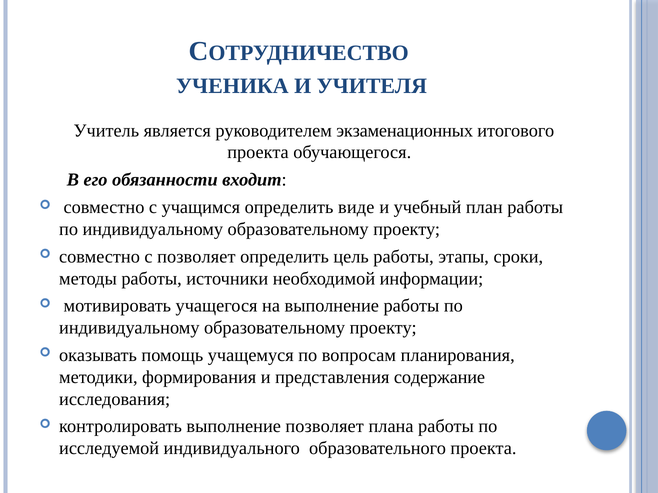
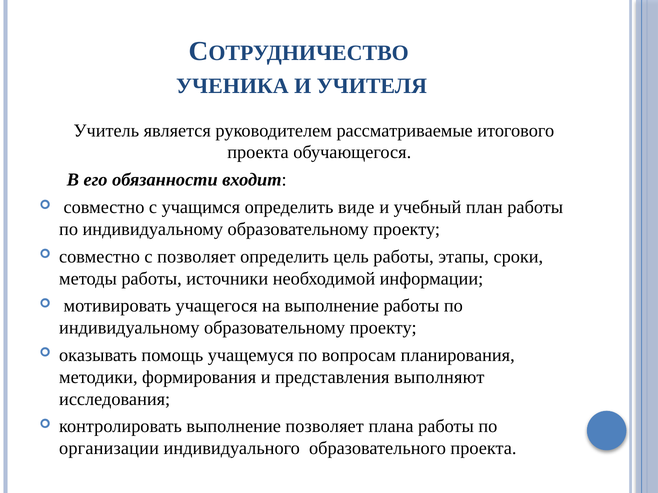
экзаменационных: экзаменационных -> рассматриваемые (405, 131)
содержание: содержание -> выполняют (439, 378)
исследуемой: исследуемой -> организации (109, 449)
